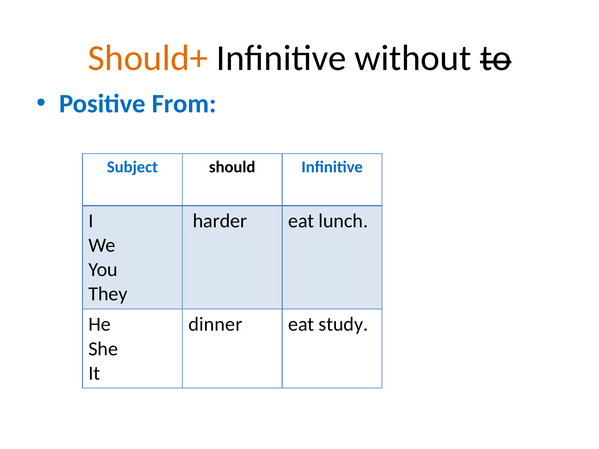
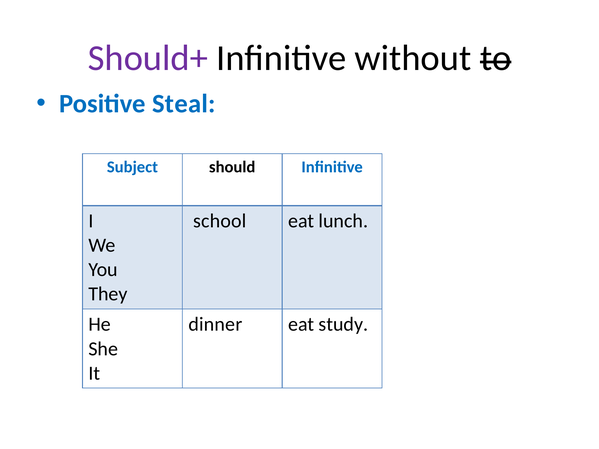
Should+ colour: orange -> purple (148, 58)
From: From -> Steal (184, 104)
harder: harder -> school (220, 221)
